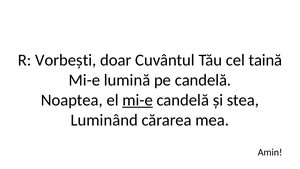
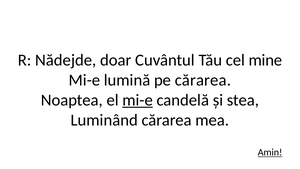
Vorbești: Vorbești -> Nădejde (66, 60)
taină: taină -> mine (265, 60)
pe candelă: candelă -> cărarea (203, 80)
Amin underline: none -> present (270, 152)
